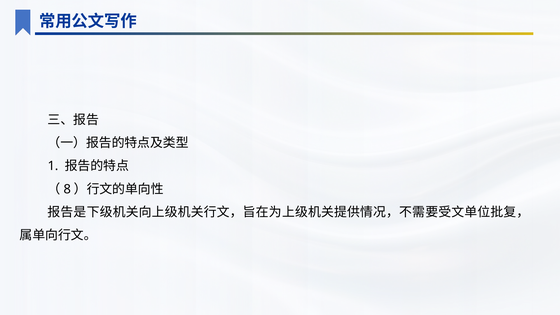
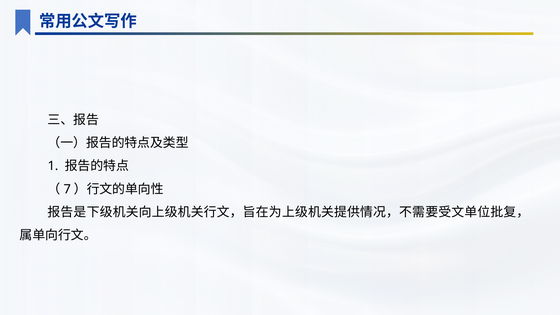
8: 8 -> 7 (67, 189)
